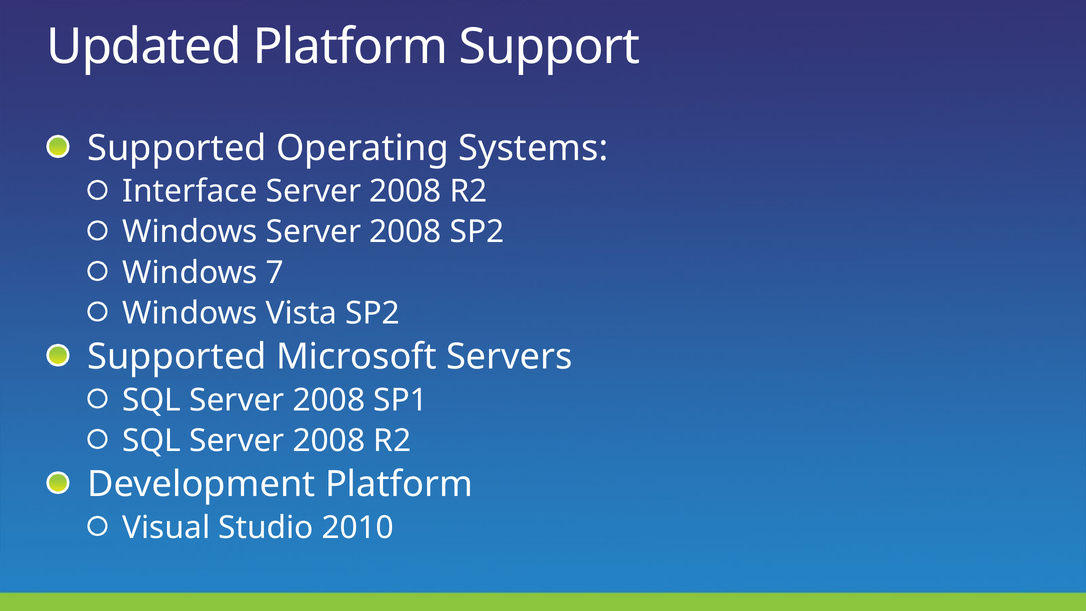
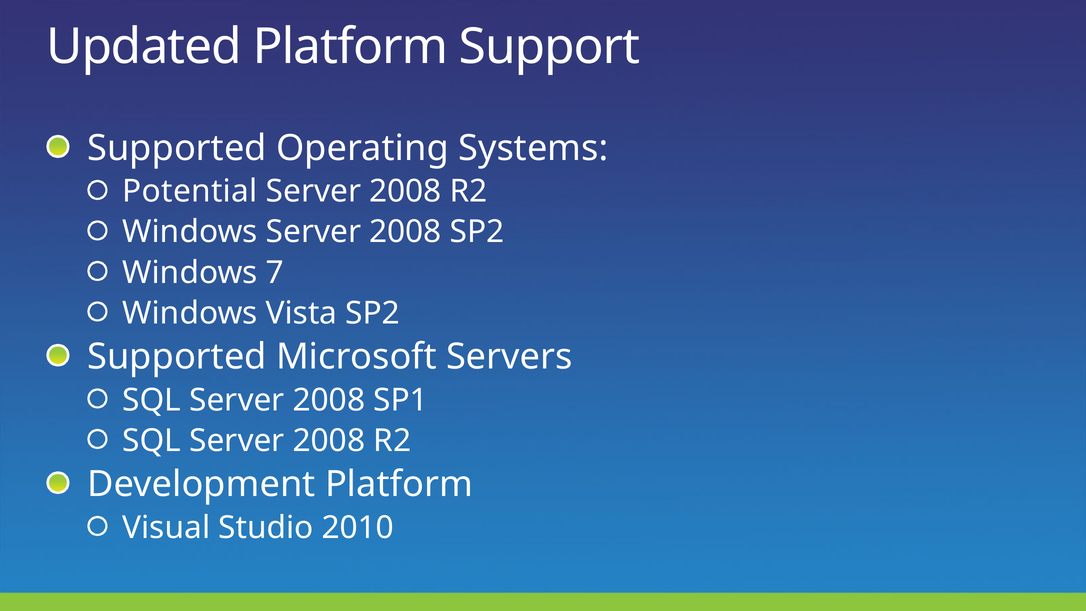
Interface: Interface -> Potential (190, 191)
